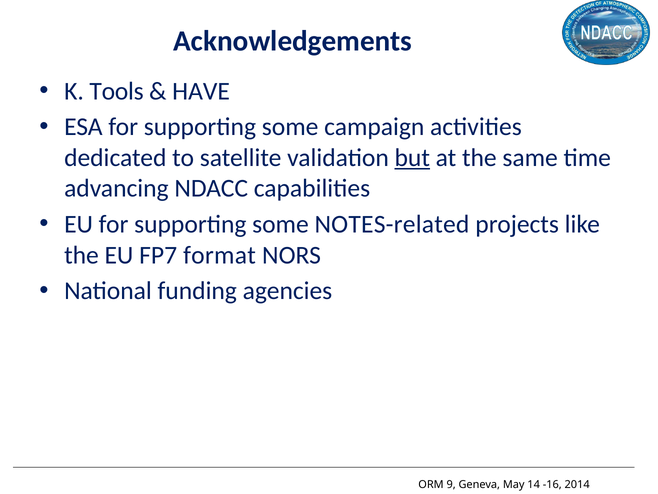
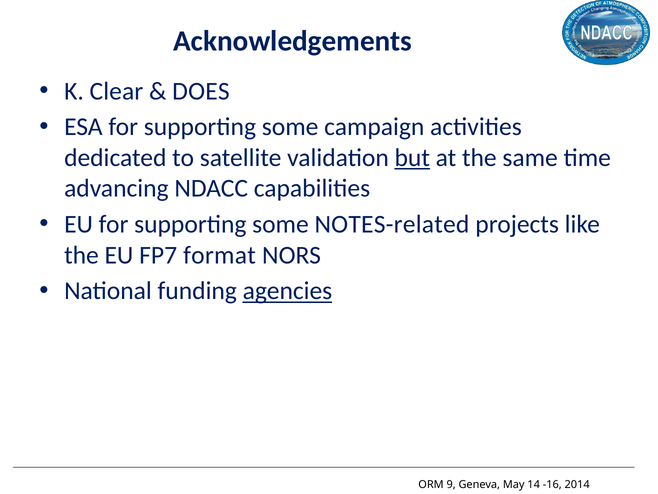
Tools: Tools -> Clear (116, 91)
HAVE: HAVE -> DOES (201, 91)
agencies underline: none -> present (287, 291)
